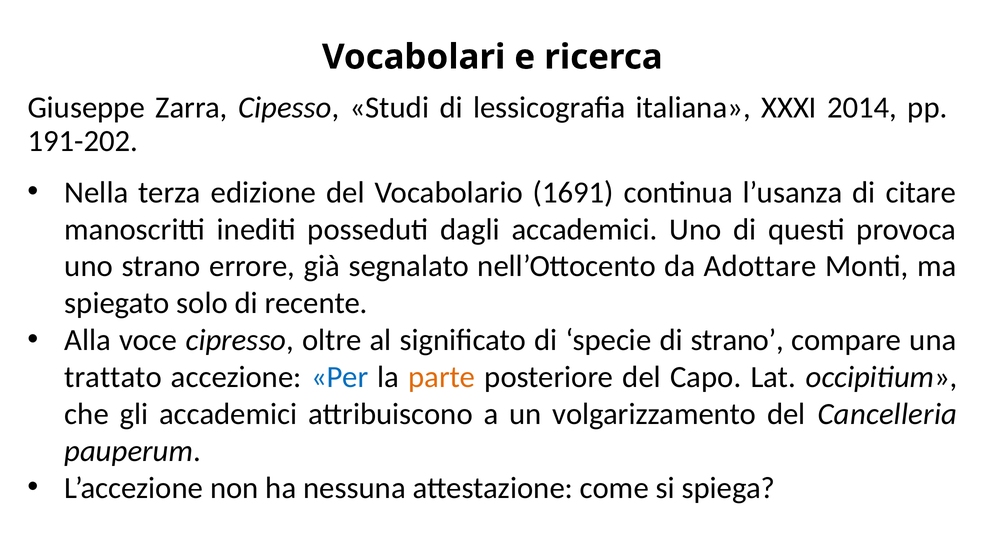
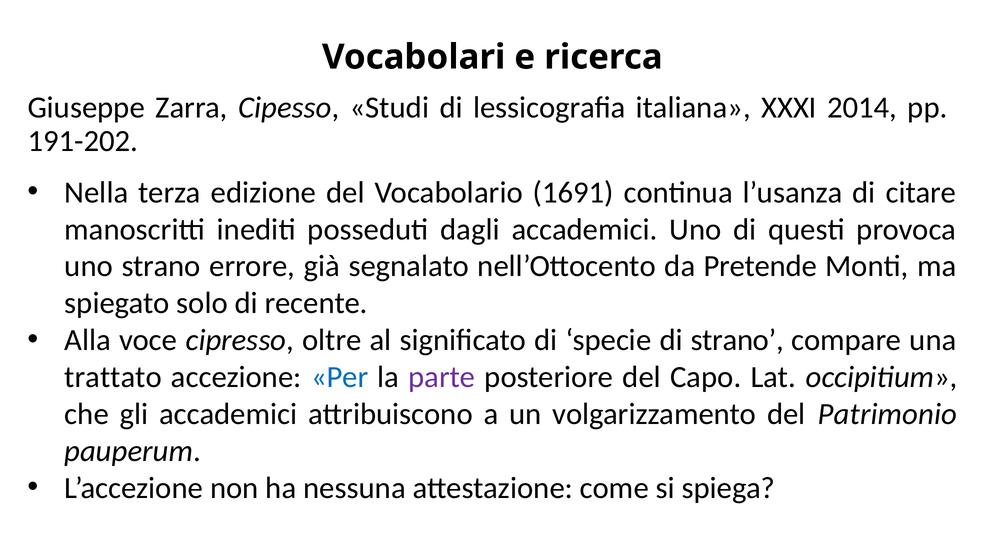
Adottare: Adottare -> Pretende (760, 266)
parte colour: orange -> purple (442, 377)
Cancelleria: Cancelleria -> Patrimonio (887, 414)
